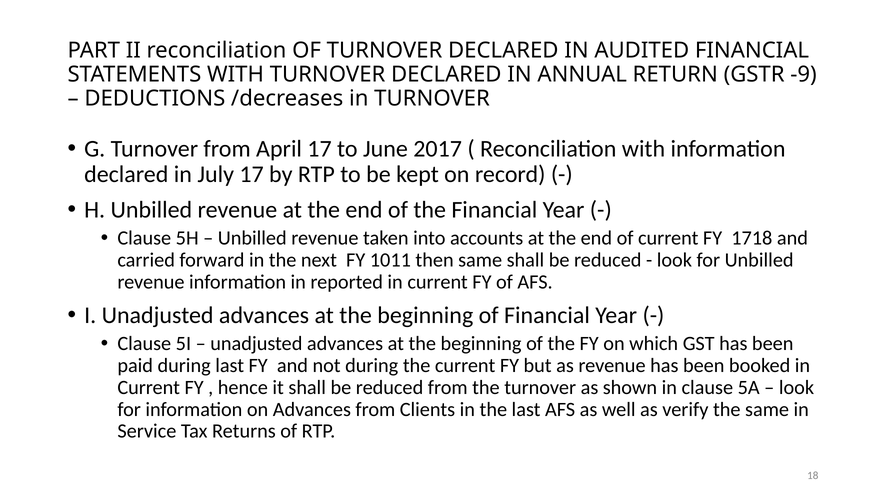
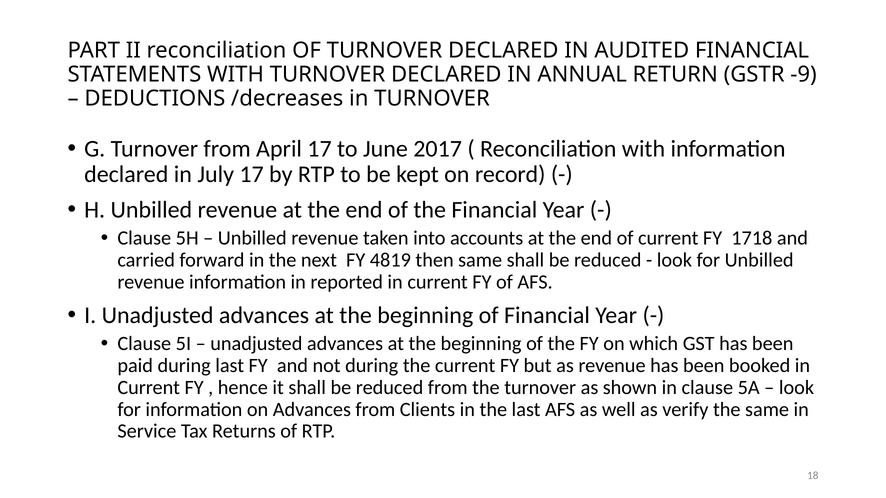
1011: 1011 -> 4819 (390, 260)
